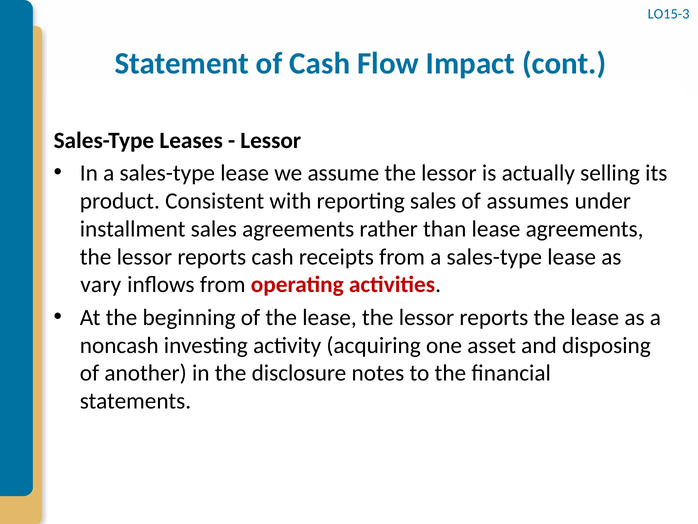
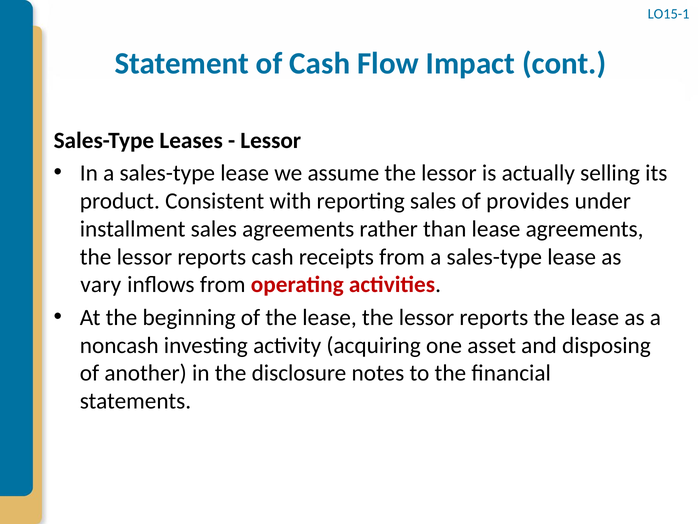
LO15-3: LO15-3 -> LO15-1 (669, 14)
assumes: assumes -> provides (528, 201)
